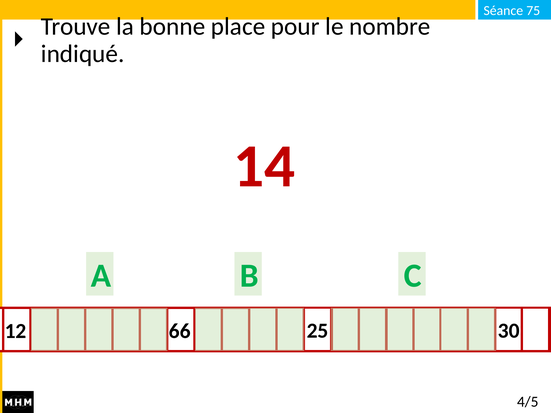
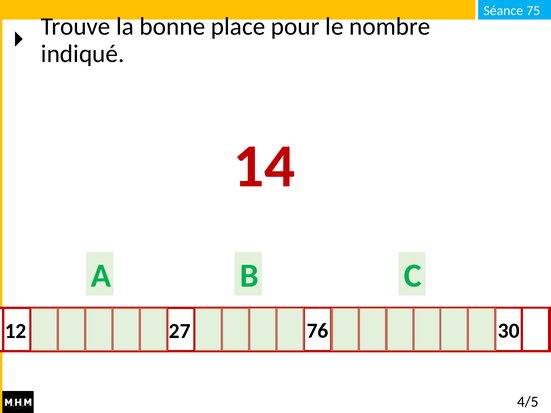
66: 66 -> 27 (180, 331)
12 25: 25 -> 76 (318, 331)
